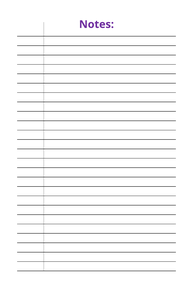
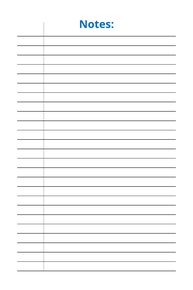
Notes colour: purple -> blue (96, 24)
